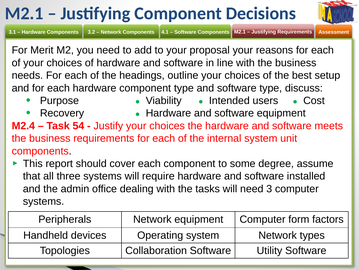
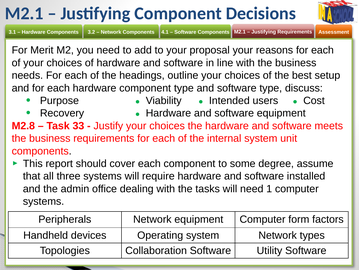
M2.4: M2.4 -> M2.8 (23, 126)
54: 54 -> 33 (78, 126)
3: 3 -> 1 (269, 188)
